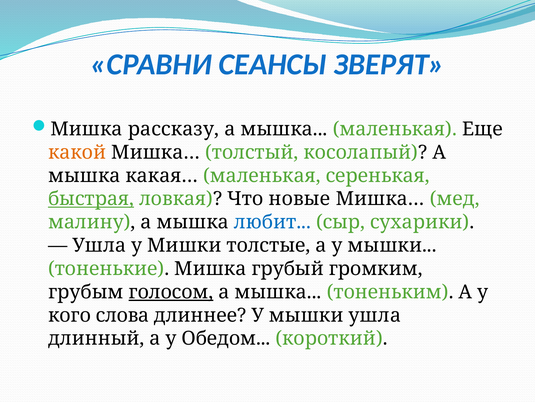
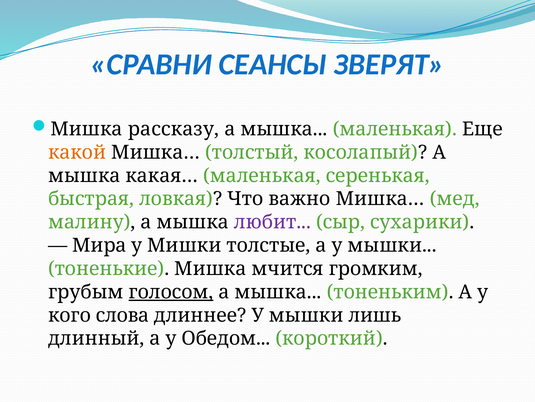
быстрая underline: present -> none (91, 199)
новые: новые -> важно (299, 199)
любит colour: blue -> purple (272, 222)
Ушла: Ушла -> Мира (99, 245)
грубый: грубый -> мчится (288, 268)
мышки ушла: ушла -> лишь (375, 315)
